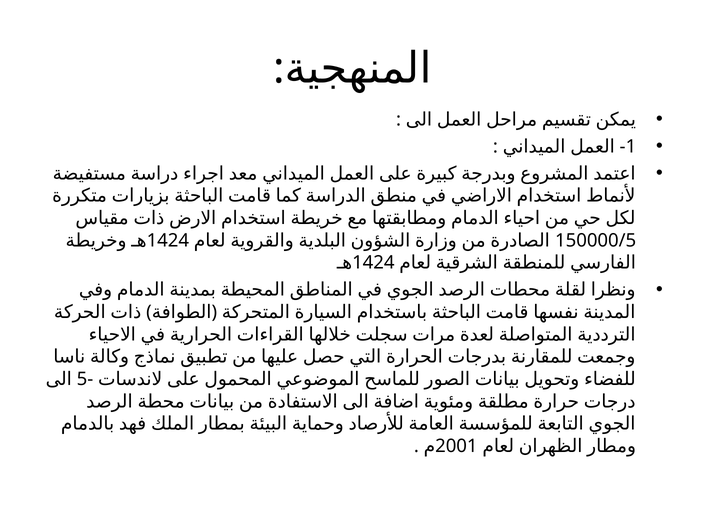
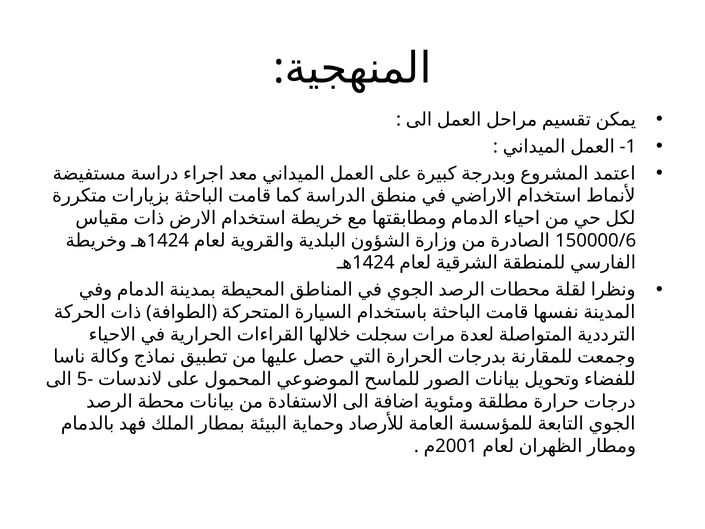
150000/5: 150000/5 -> 150000/6 (596, 240)
